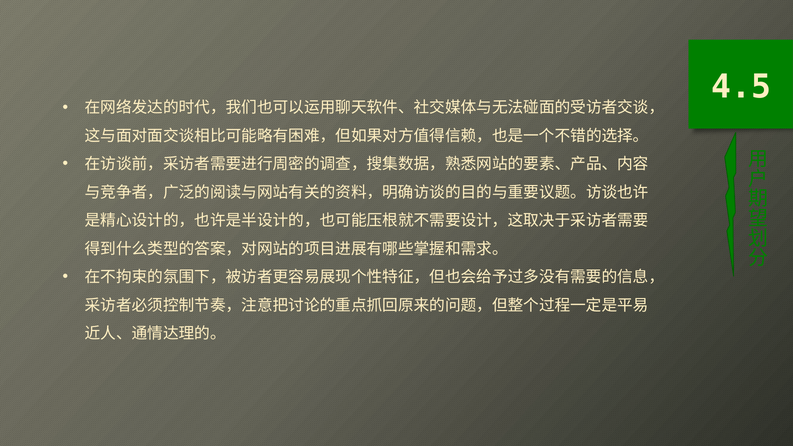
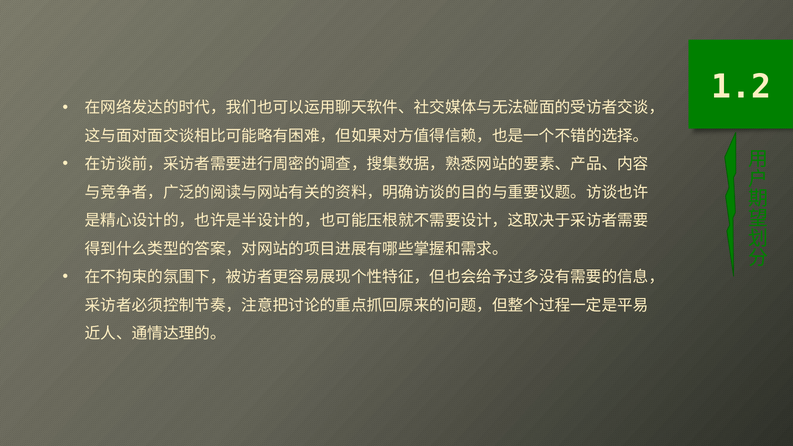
4.5: 4.5 -> 1.2 (741, 87)
